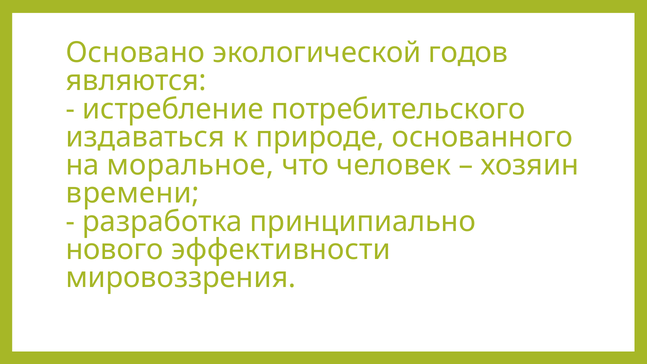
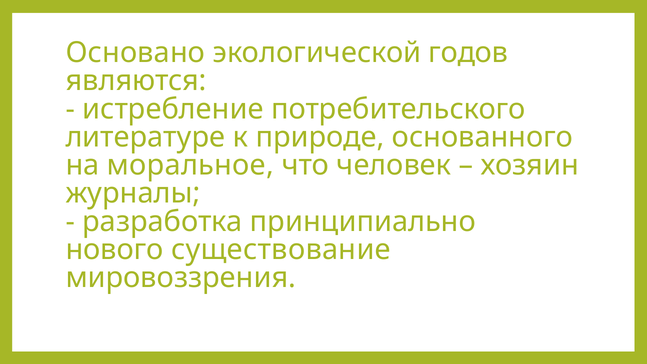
издаваться: издаваться -> литературе (145, 137)
времени: времени -> журналы (133, 193)
эффективности: эффективности -> существование (281, 250)
